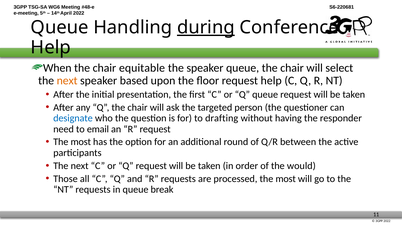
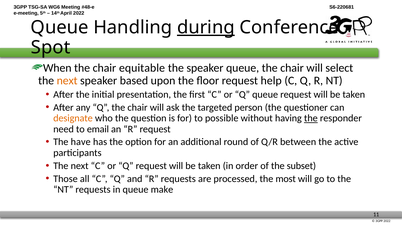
Help: Help -> Spot (51, 47)
designate colour: blue -> orange (73, 118)
drafting: drafting -> possible (222, 118)
the underline: none -> present (311, 118)
most: most -> have (81, 142)
would: would -> subset (301, 166)
break: break -> make (162, 190)
